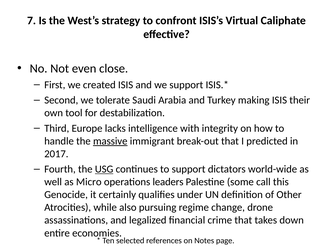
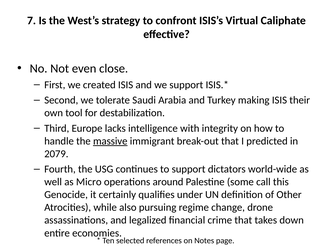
2017: 2017 -> 2079 (56, 154)
USG underline: present -> none (104, 169)
leaders: leaders -> around (168, 182)
